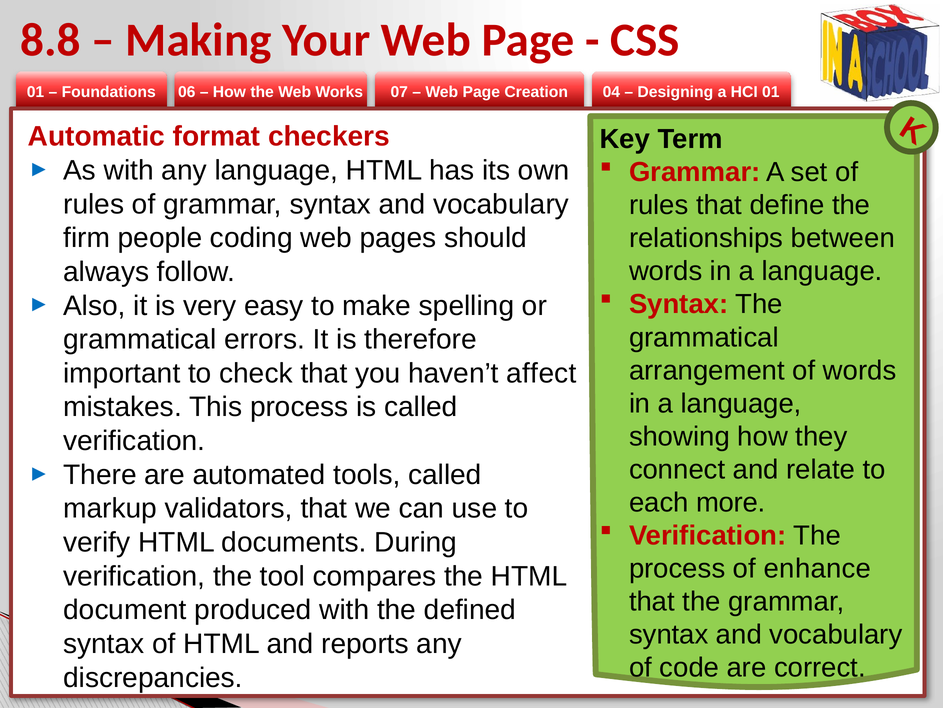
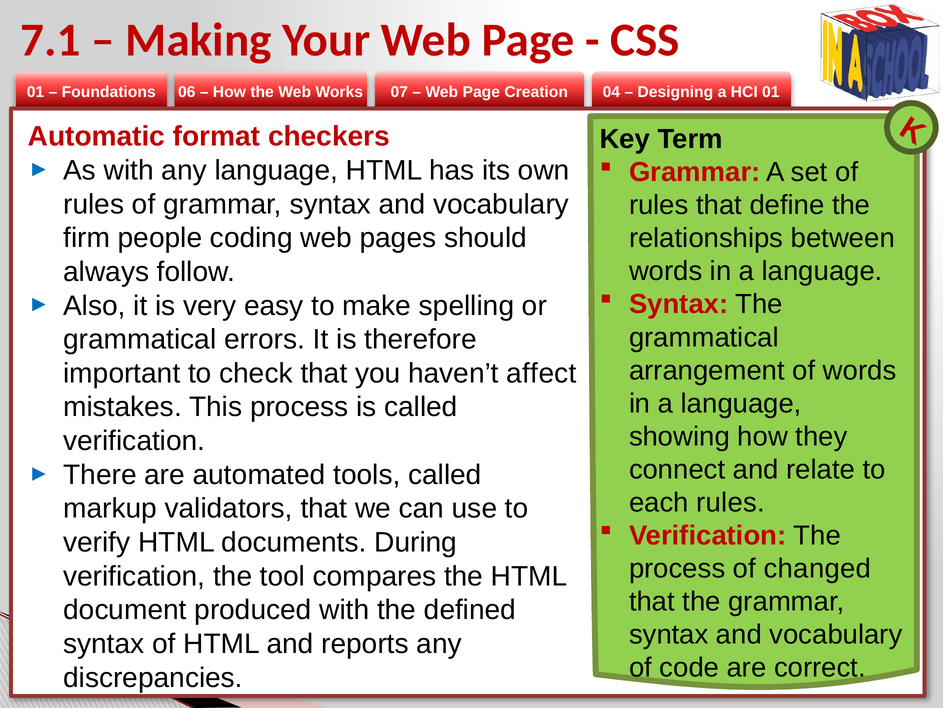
8.8: 8.8 -> 7.1 (51, 40)
each more: more -> rules (730, 502)
enhance: enhance -> changed (817, 568)
